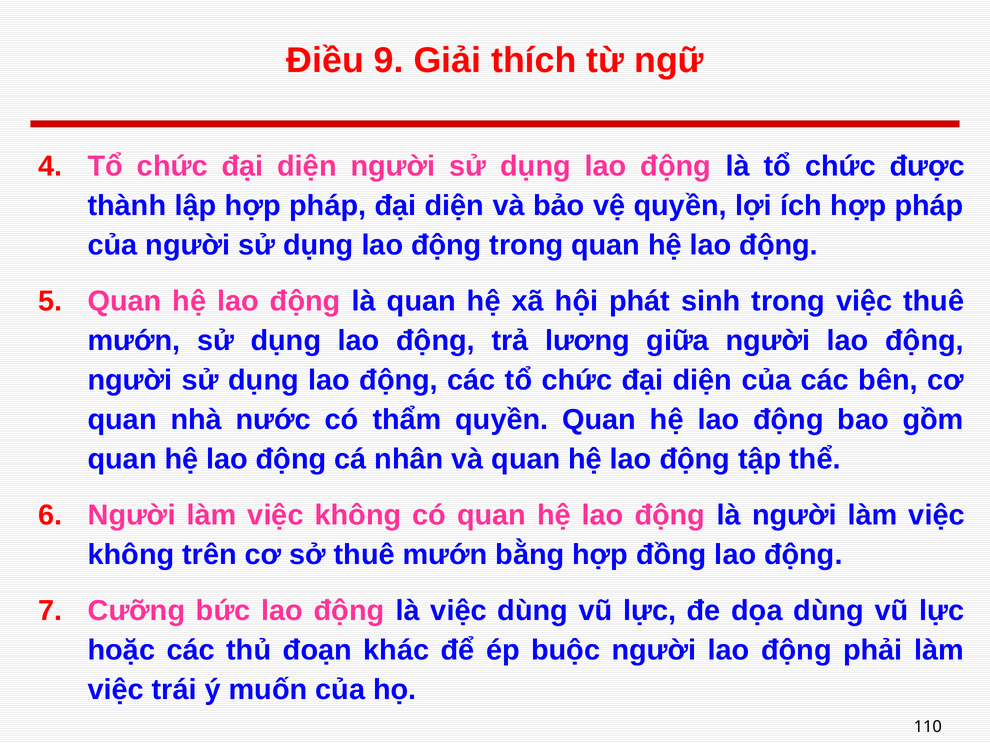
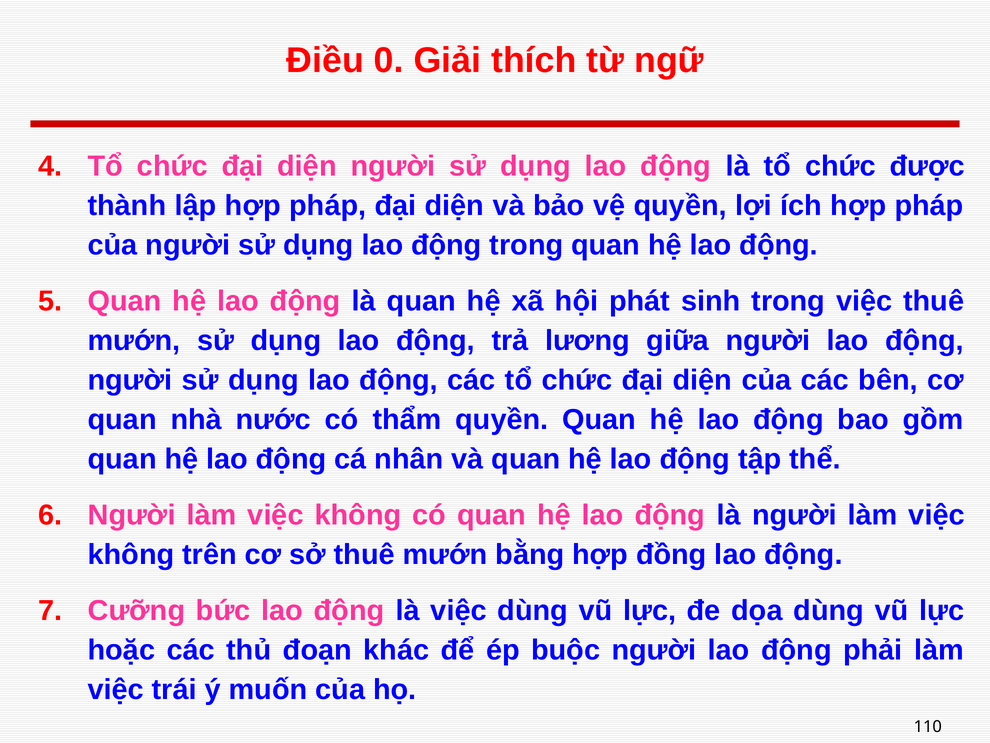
9: 9 -> 0 (389, 60)
